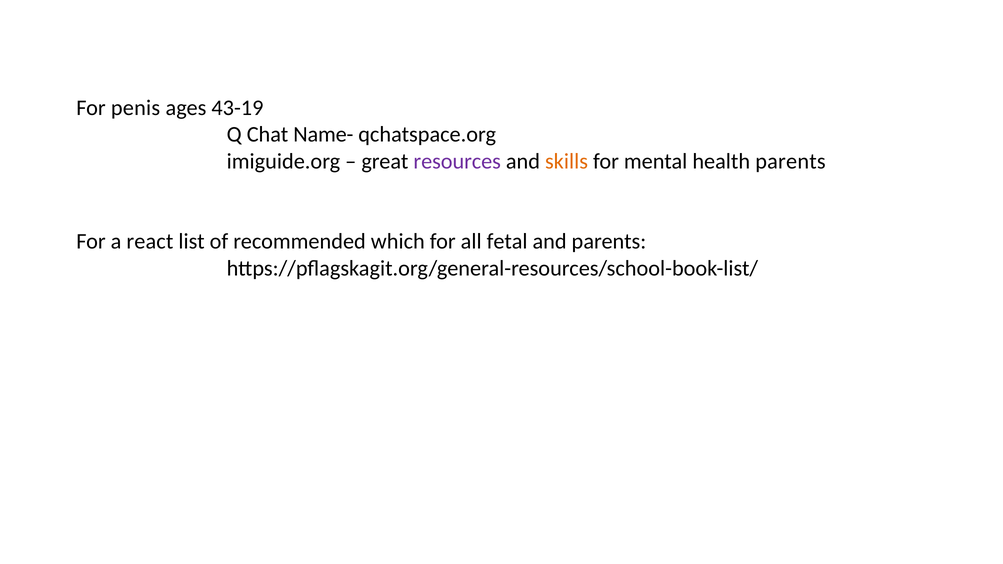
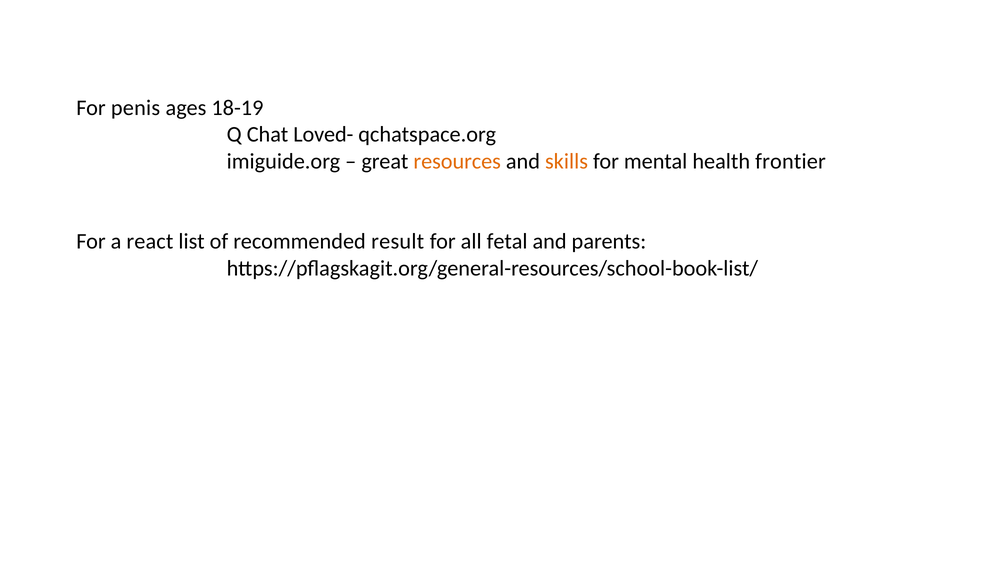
43-19: 43-19 -> 18-19 (237, 108)
Name-: Name- -> Loved- (323, 135)
resources colour: purple -> orange (457, 161)
health parents: parents -> frontier (791, 161)
which: which -> result (398, 242)
